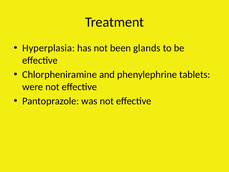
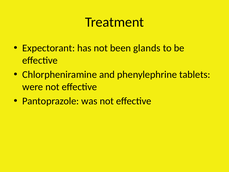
Hyperplasia: Hyperplasia -> Expectorant (49, 48)
